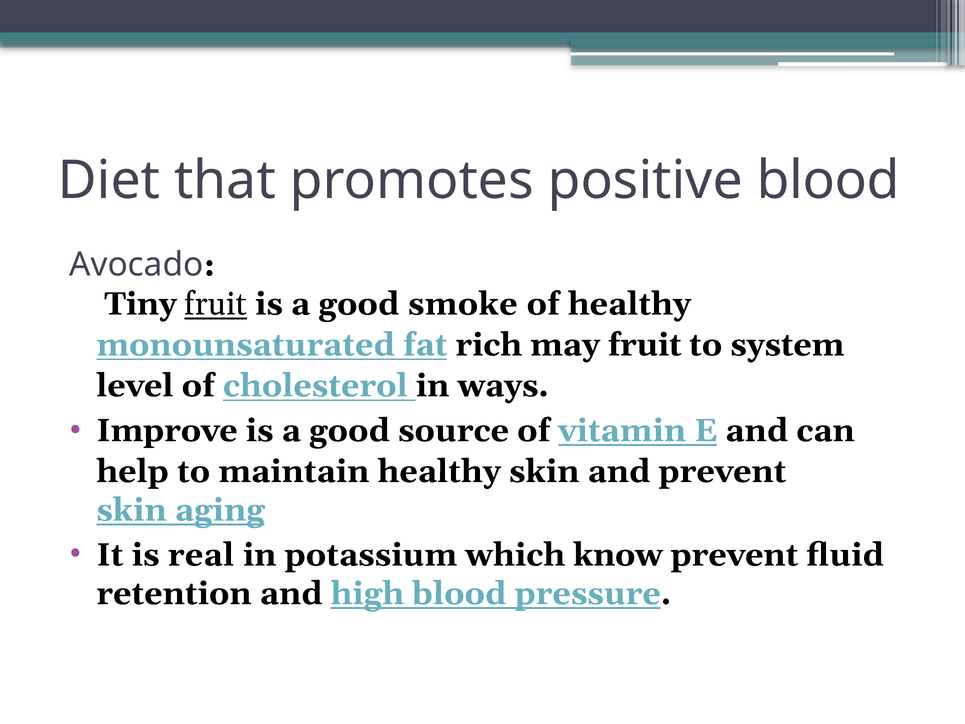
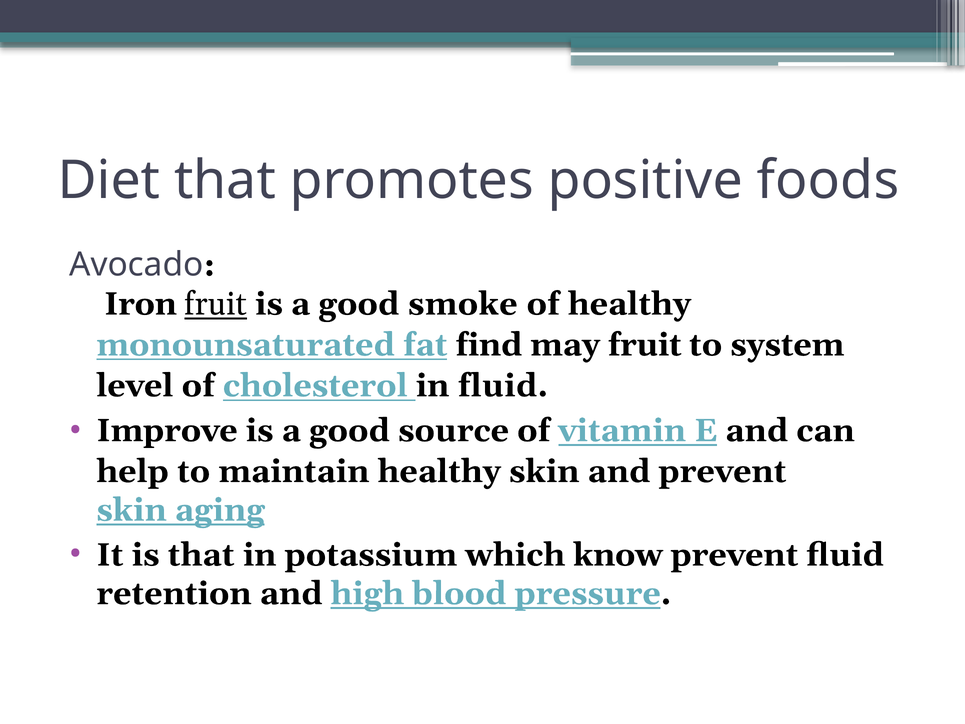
positive blood: blood -> foods (828, 181)
Tiny: Tiny -> Iron (140, 304)
rich: rich -> find (489, 345)
in ways: ways -> fluid (503, 386)
is real: real -> that (201, 555)
